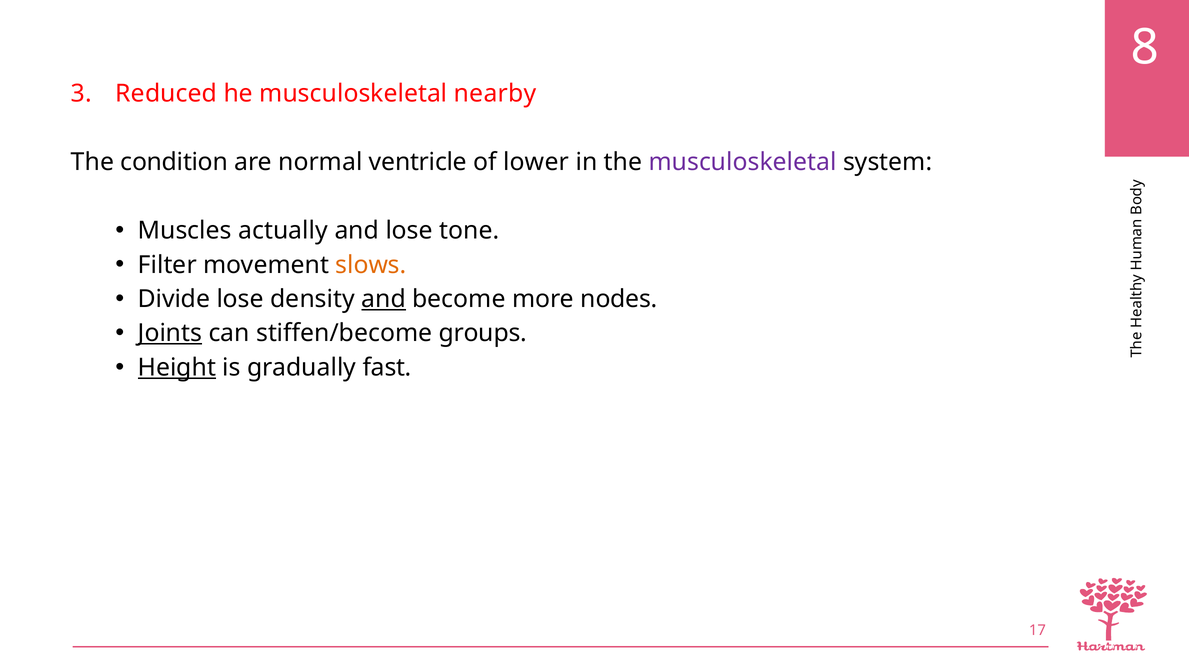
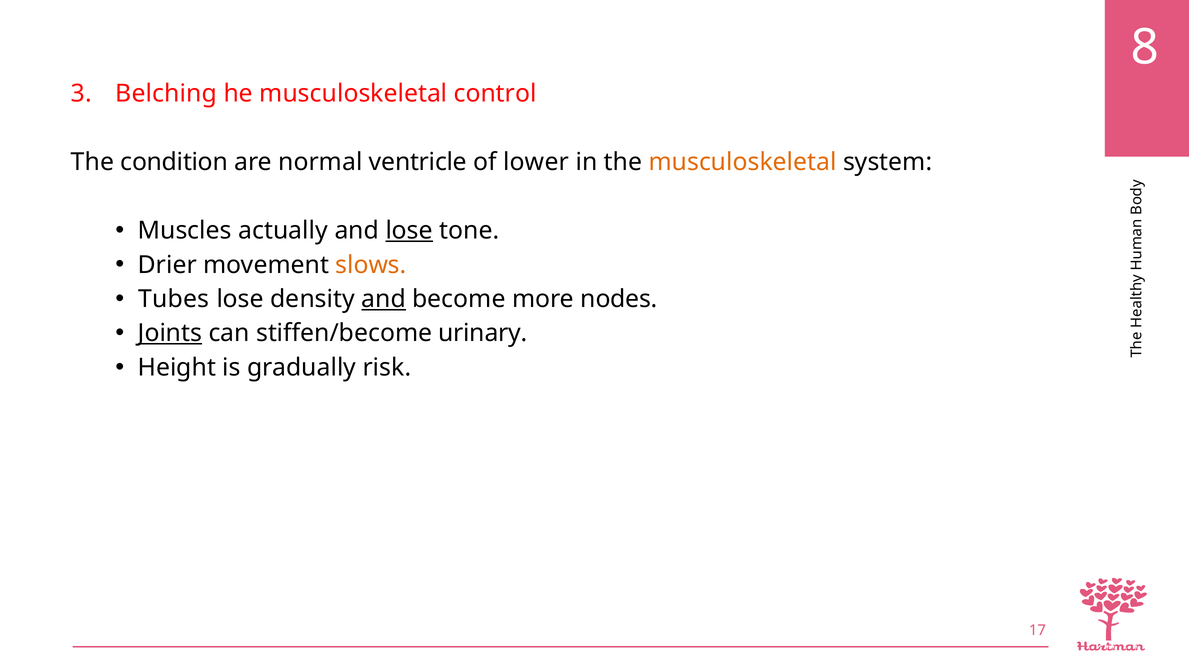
Reduced: Reduced -> Belching (166, 94)
nearby: nearby -> control (495, 94)
musculoskeletal colour: purple -> orange (743, 162)
lose underline: none -> present (409, 231)
Filter: Filter -> Drier (167, 265)
Divide: Divide -> Tubes (174, 299)
groups: groups -> urinary (483, 333)
Height underline: present -> none (177, 367)
fast: fast -> risk (387, 367)
